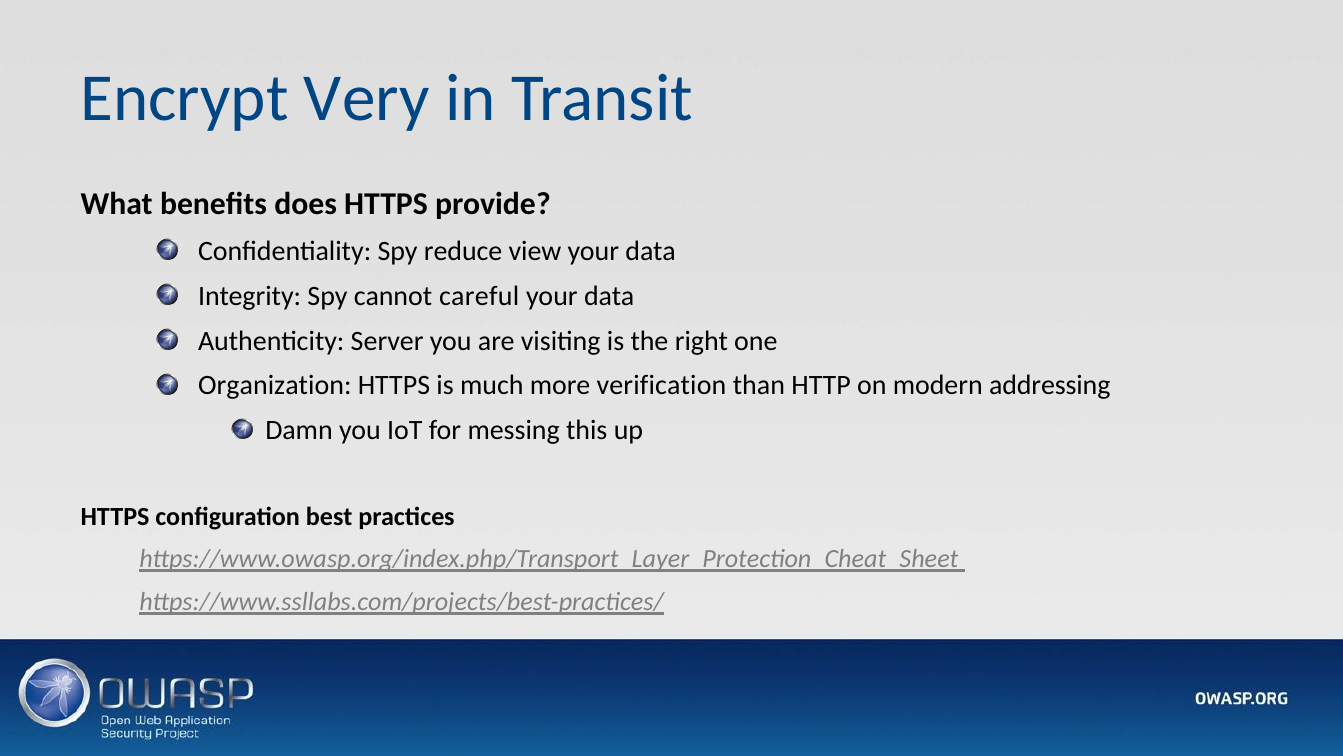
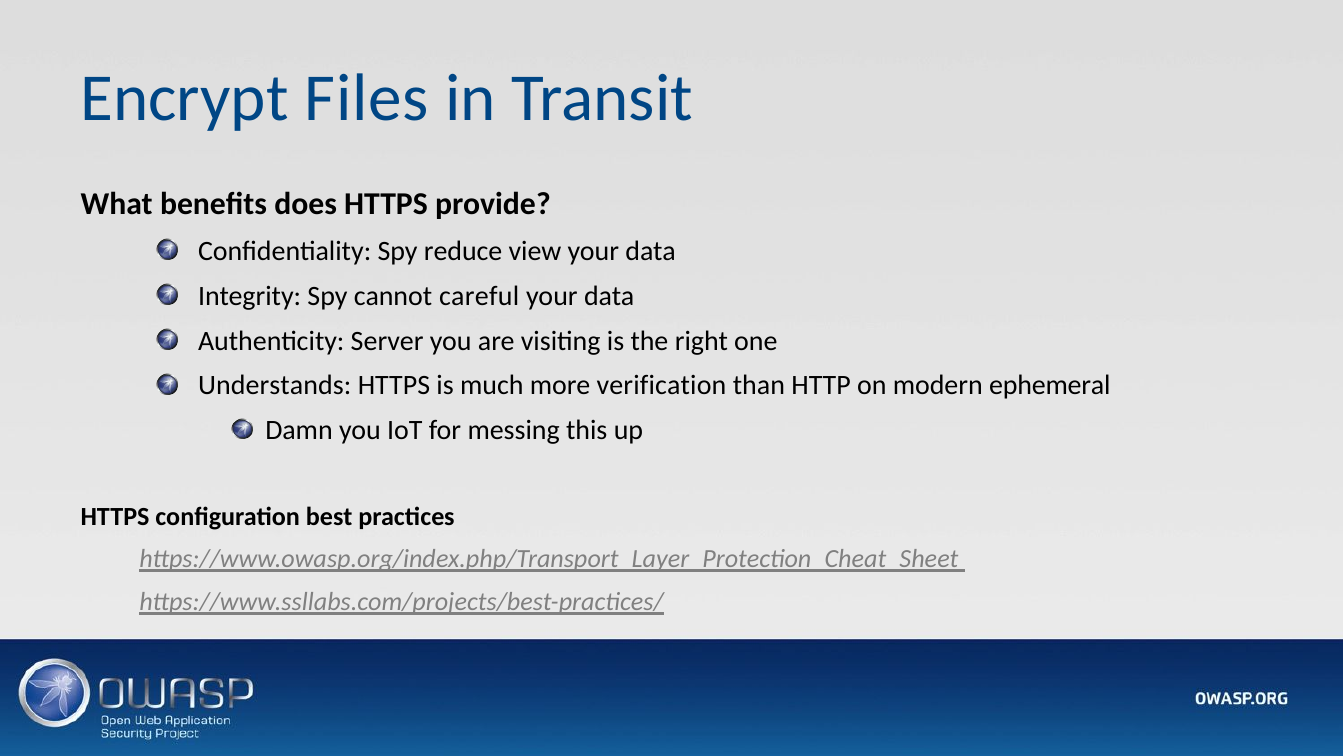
Very: Very -> Files (367, 98)
Organization: Organization -> Understands (275, 385)
addressing: addressing -> ephemeral (1050, 385)
